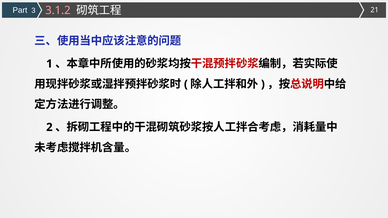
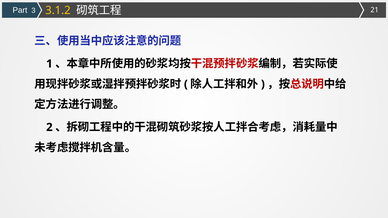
3.1.2 colour: pink -> yellow (58, 10)
